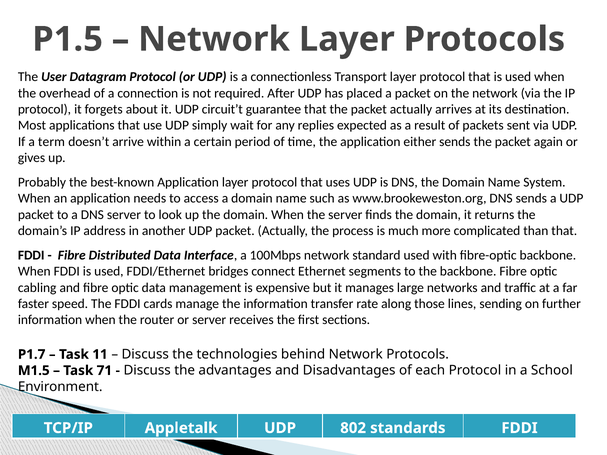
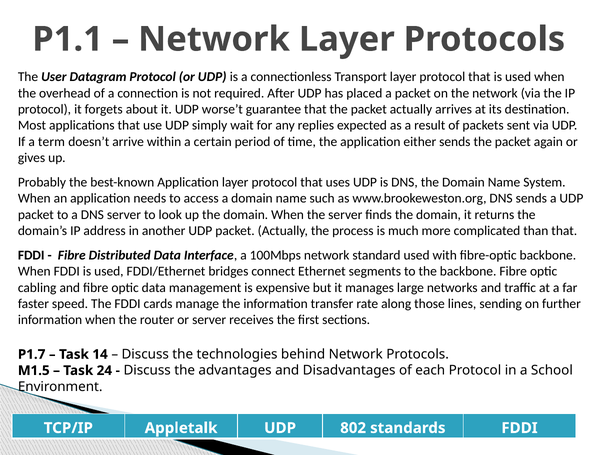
P1.5: P1.5 -> P1.1 (68, 39)
circuit’t: circuit’t -> worse’t (222, 109)
11: 11 -> 14 (100, 355)
71: 71 -> 24 (104, 371)
